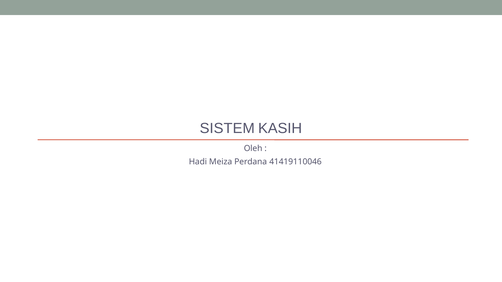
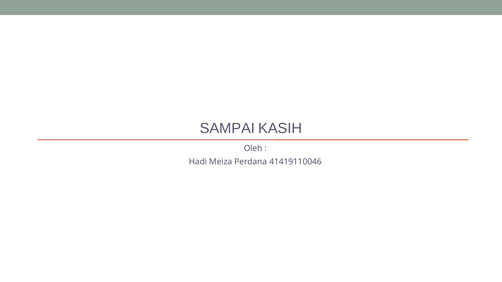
SISTEM: SISTEM -> SAMPAI (227, 129)
